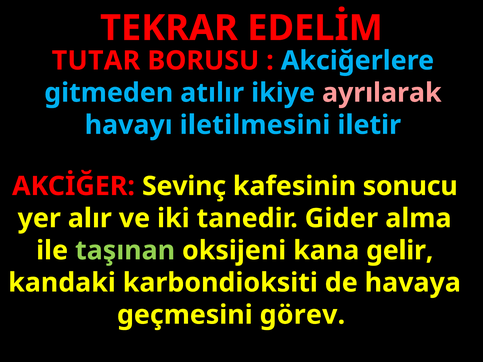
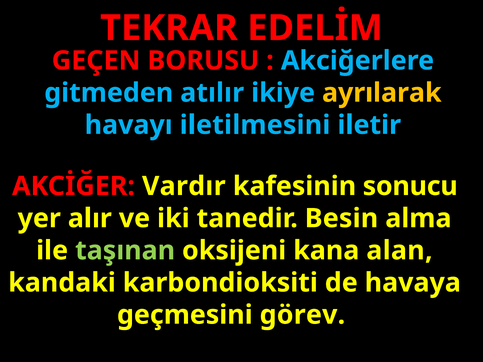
TUTAR: TUTAR -> GEÇEN (96, 61)
ayrılarak colour: pink -> yellow (382, 93)
Sevinç: Sevinç -> Vardır (184, 186)
Gider: Gider -> Besin (341, 218)
gelir: gelir -> alan (399, 251)
